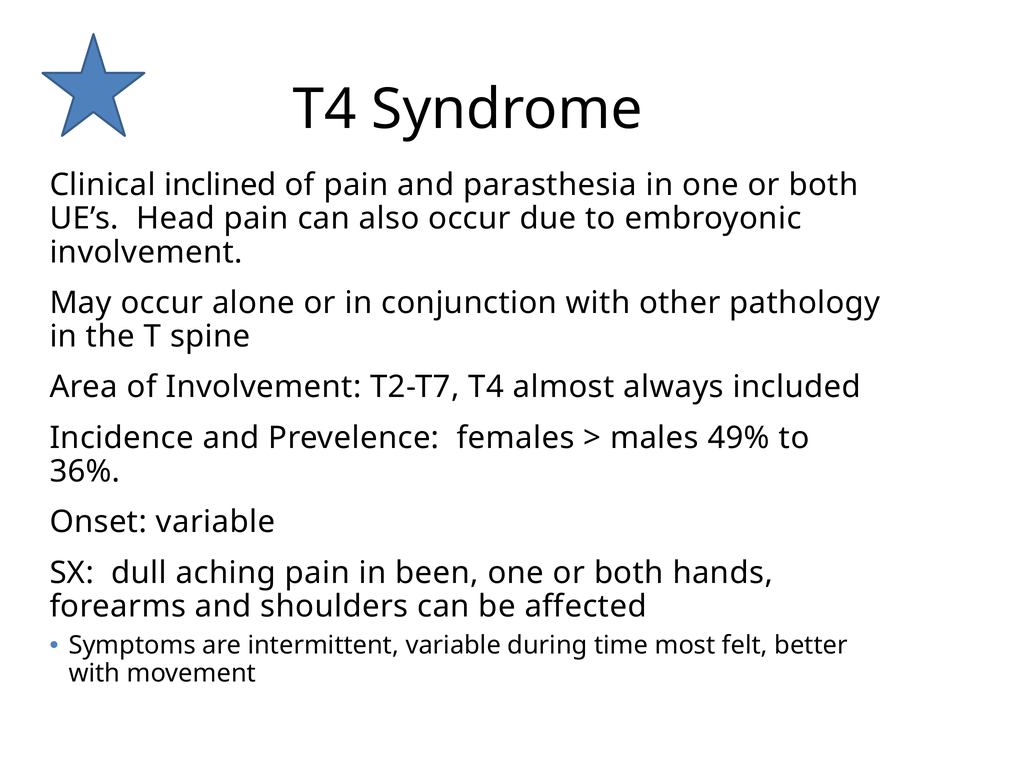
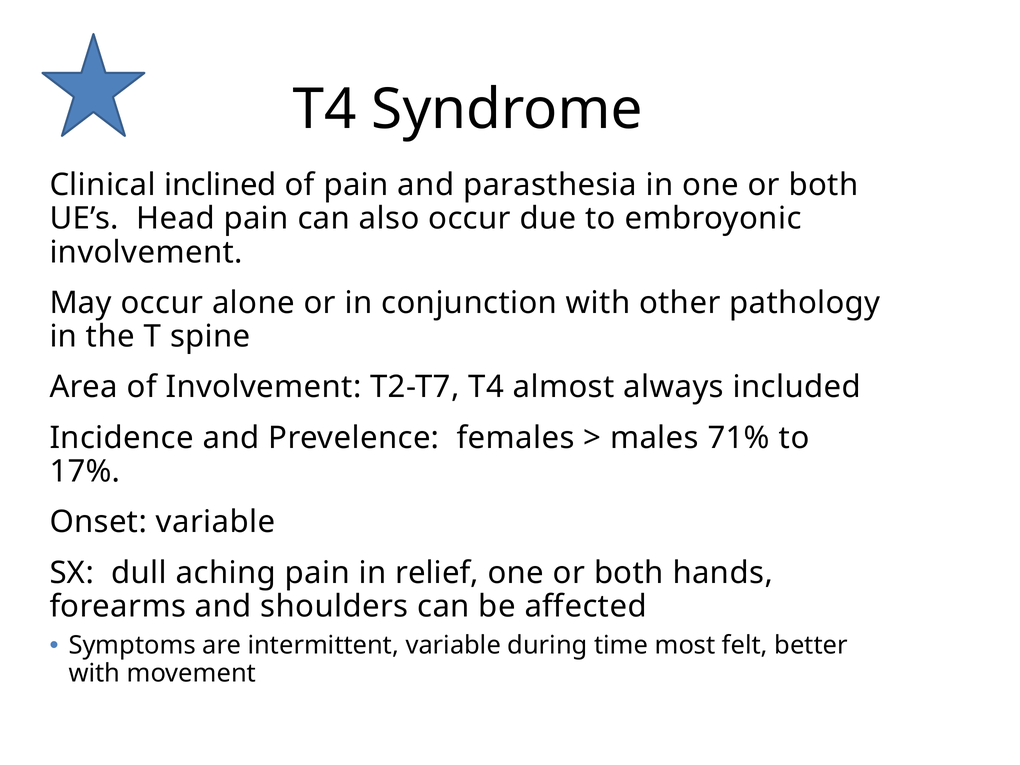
49%: 49% -> 71% (739, 438)
36%: 36% -> 17% (85, 471)
been: been -> relief (437, 573)
